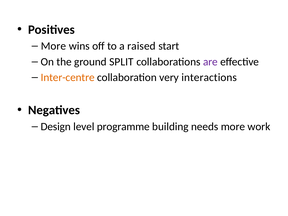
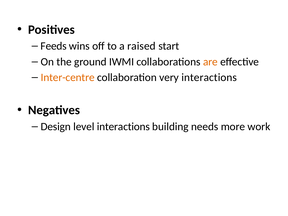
More: More -> Feeds (54, 46)
SPLIT: SPLIT -> IWMI (122, 62)
are colour: purple -> orange (210, 62)
level programme: programme -> interactions (123, 127)
